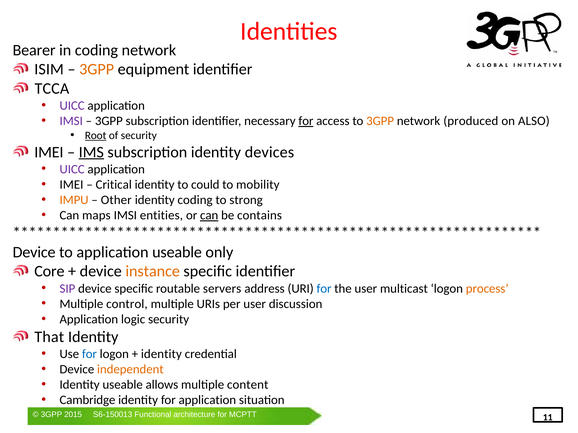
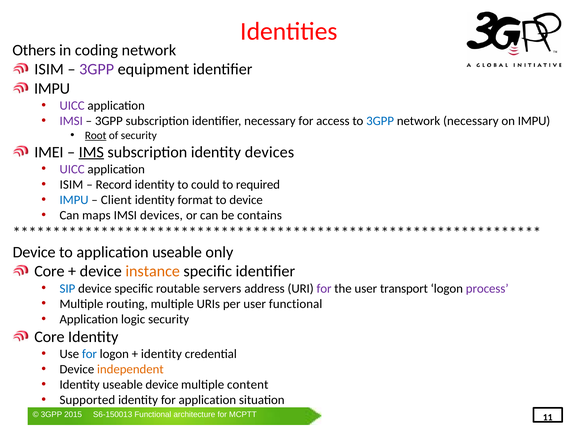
Bearer: Bearer -> Others (34, 50)
3GPP colour: orange -> purple (97, 69)
TCCA: TCCA -> IMPU (52, 89)
for underline: present -> none (306, 121)
3GPP colour: orange -> blue (380, 121)
network produced: produced -> necessary (471, 121)
on ALSO: ALSO -> IMPU (534, 121)
IMEI: IMEI -> ISIM (71, 185)
Critical: Critical -> Record (114, 185)
mobility: mobility -> required (258, 185)
IMPU colour: orange -> blue (74, 200)
Other: Other -> Client (116, 200)
identity coding: coding -> format (195, 200)
to strong: strong -> device (246, 200)
IMSI entities: entities -> devices (161, 216)
can underline: present -> none (209, 216)
SIP colour: purple -> blue (67, 289)
for colour: blue -> purple (324, 289)
multicast: multicast -> transport (404, 289)
process colour: orange -> purple (487, 289)
control: control -> routing (127, 304)
user discussion: discussion -> functional (296, 304)
That: That -> Core (49, 337)
useable allows: allows -> device (162, 385)
Cambridge: Cambridge -> Supported (87, 401)
